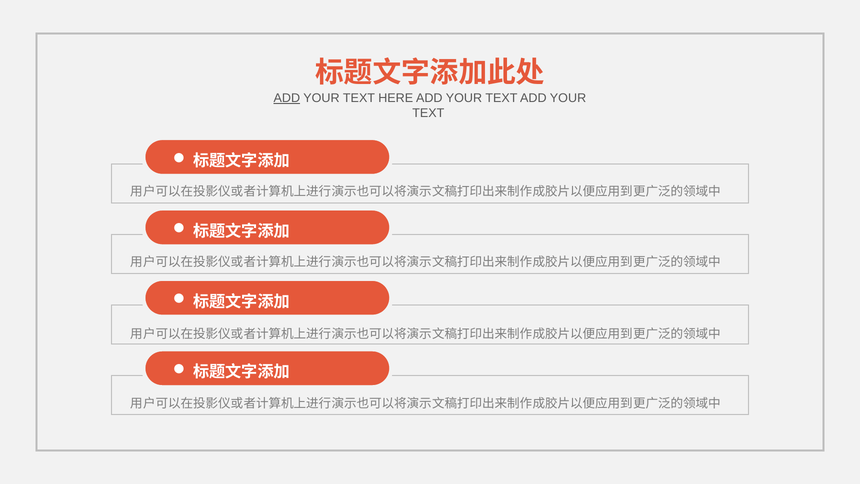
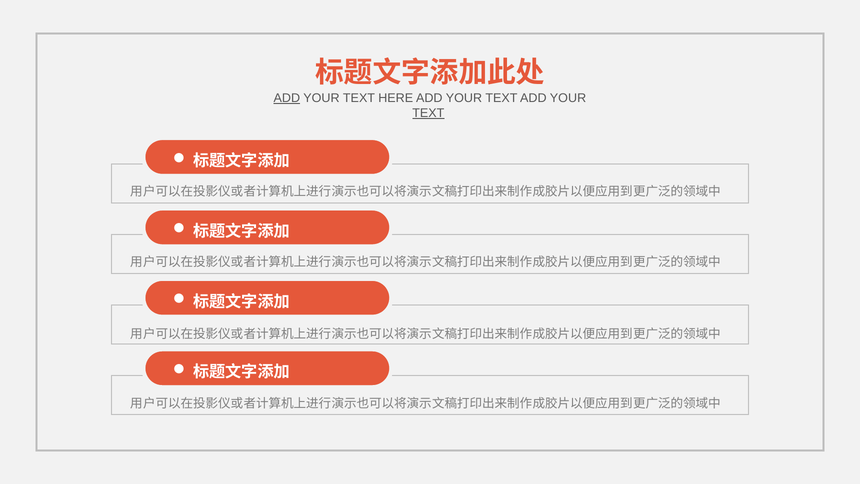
TEXT underline: none -> present (428, 113)
